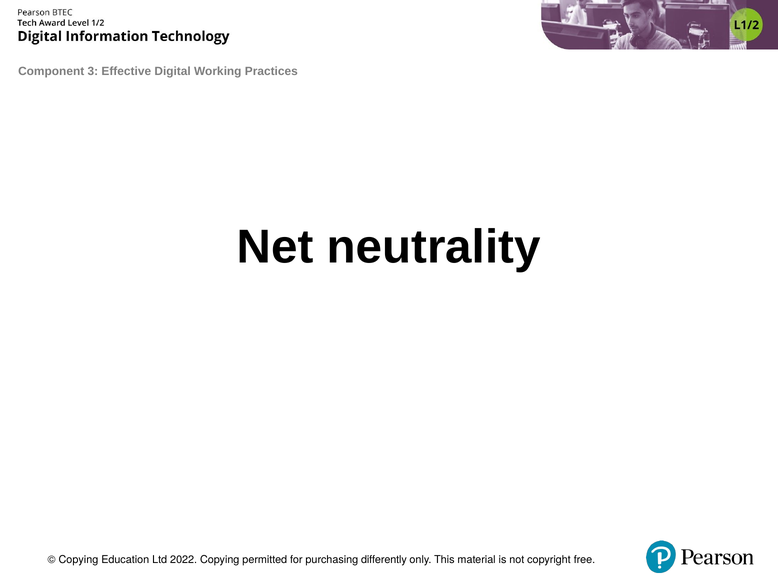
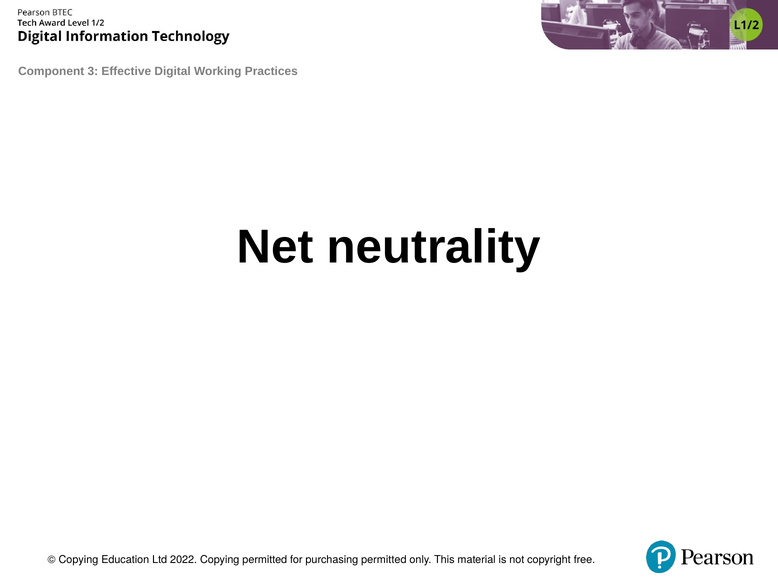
purchasing differently: differently -> permitted (384, 560)
